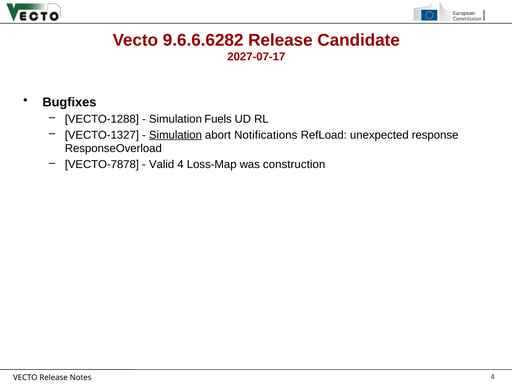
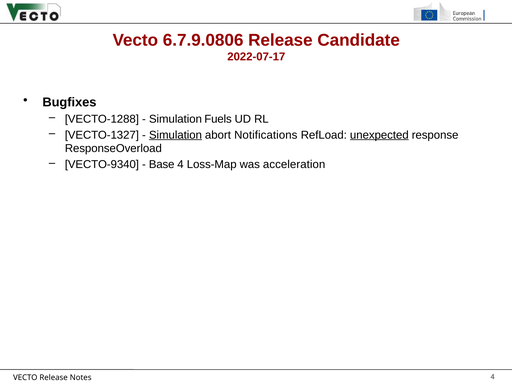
9.6.6.6282: 9.6.6.6282 -> 6.7.9.0806 (203, 40)
2027-07-17: 2027-07-17 -> 2022-07-17 (256, 57)
unexpected underline: none -> present (379, 135)
VECTO-7878: VECTO-7878 -> VECTO-9340 (102, 165)
Valid: Valid -> Base (162, 165)
construction: construction -> acceleration (294, 165)
